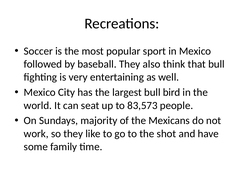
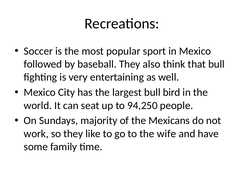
83,573: 83,573 -> 94,250 (142, 105)
shot: shot -> wife (166, 134)
